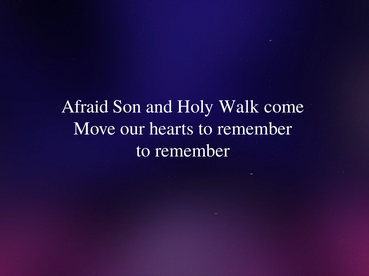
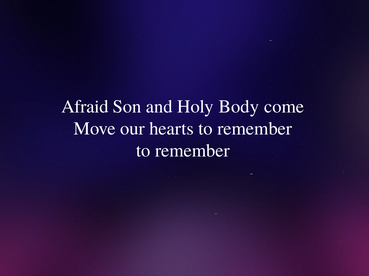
Walk: Walk -> Body (239, 107)
